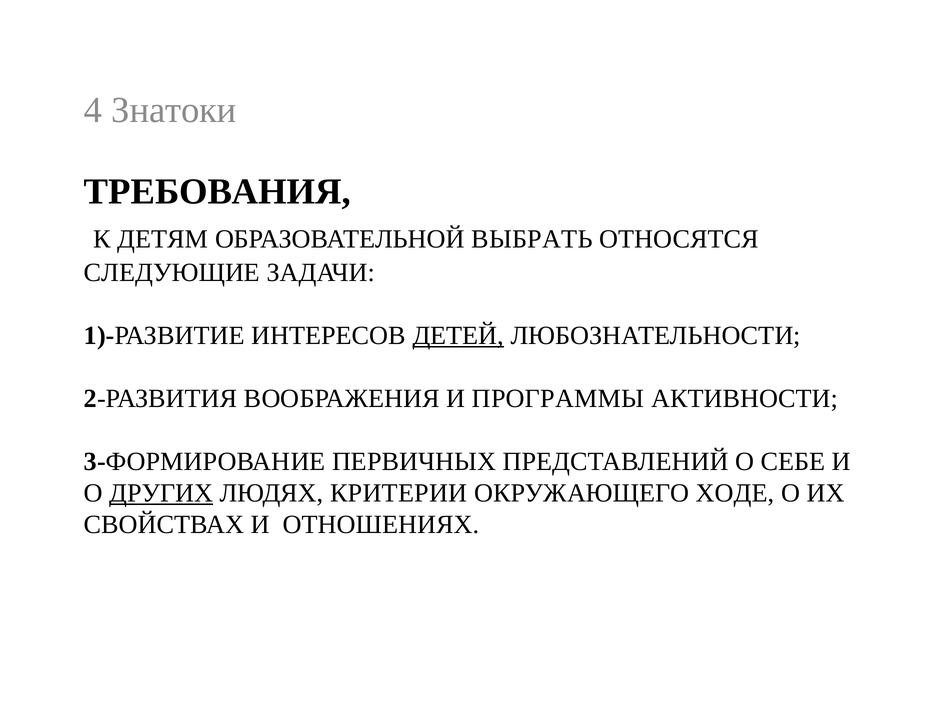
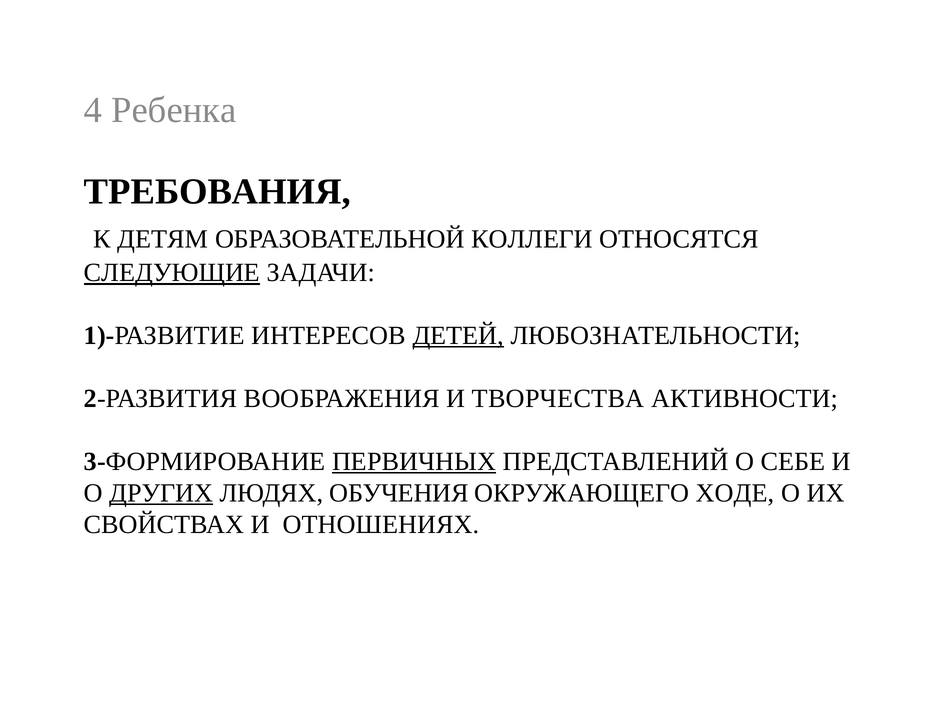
Знатоки: Знатоки -> Ребенка (174, 110)
ВЫБРАТЬ: ВЫБРАТЬ -> КОЛЛЕГИ (532, 239)
СЛЕДУЮЩИЕ underline: none -> present (172, 273)
ПРОГРАММЫ: ПРОГРАММЫ -> ТВОРЧЕСТВА (558, 399)
ПЕРВИЧНЫХ underline: none -> present (414, 462)
КРИТЕРИИ: КРИТЕРИИ -> ОБУЧЕНИЯ (399, 493)
